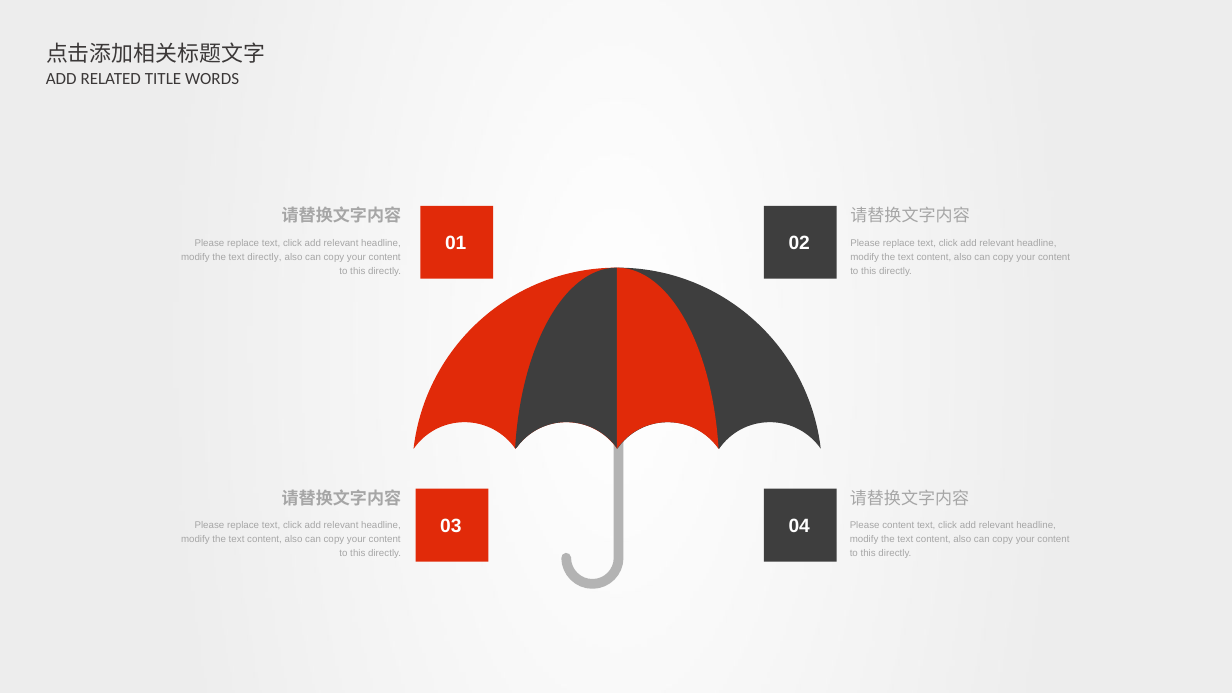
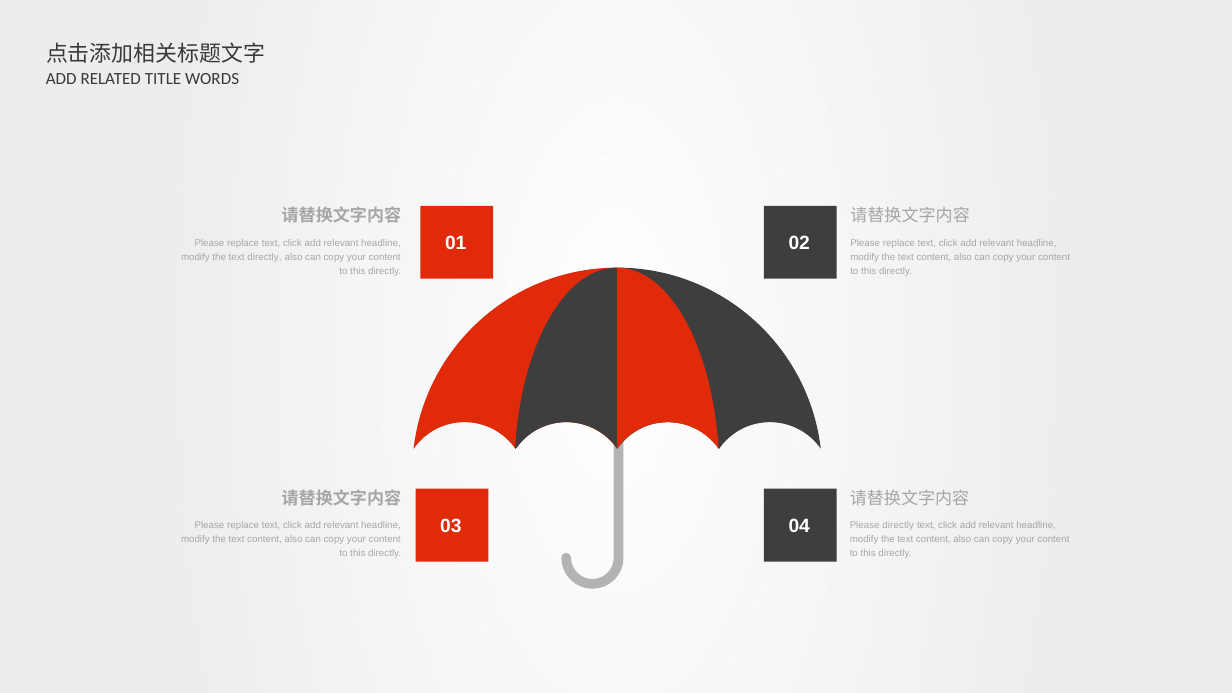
Please content: content -> directly (898, 526)
